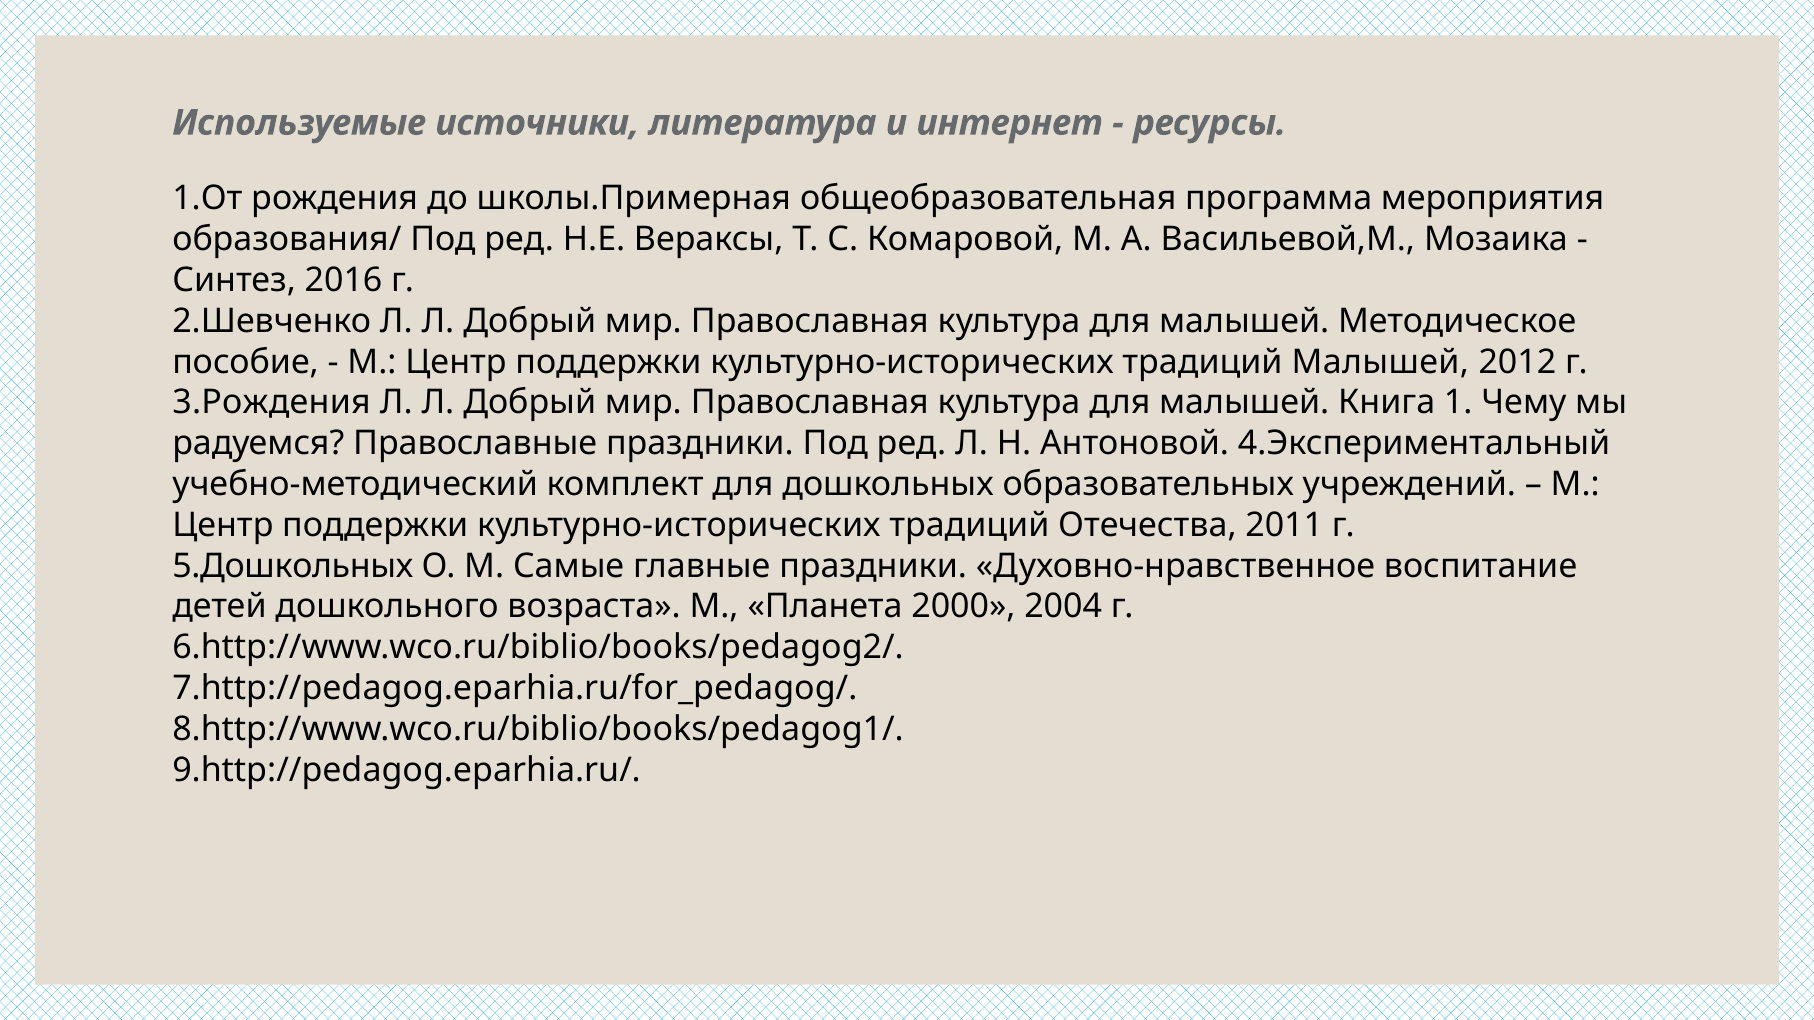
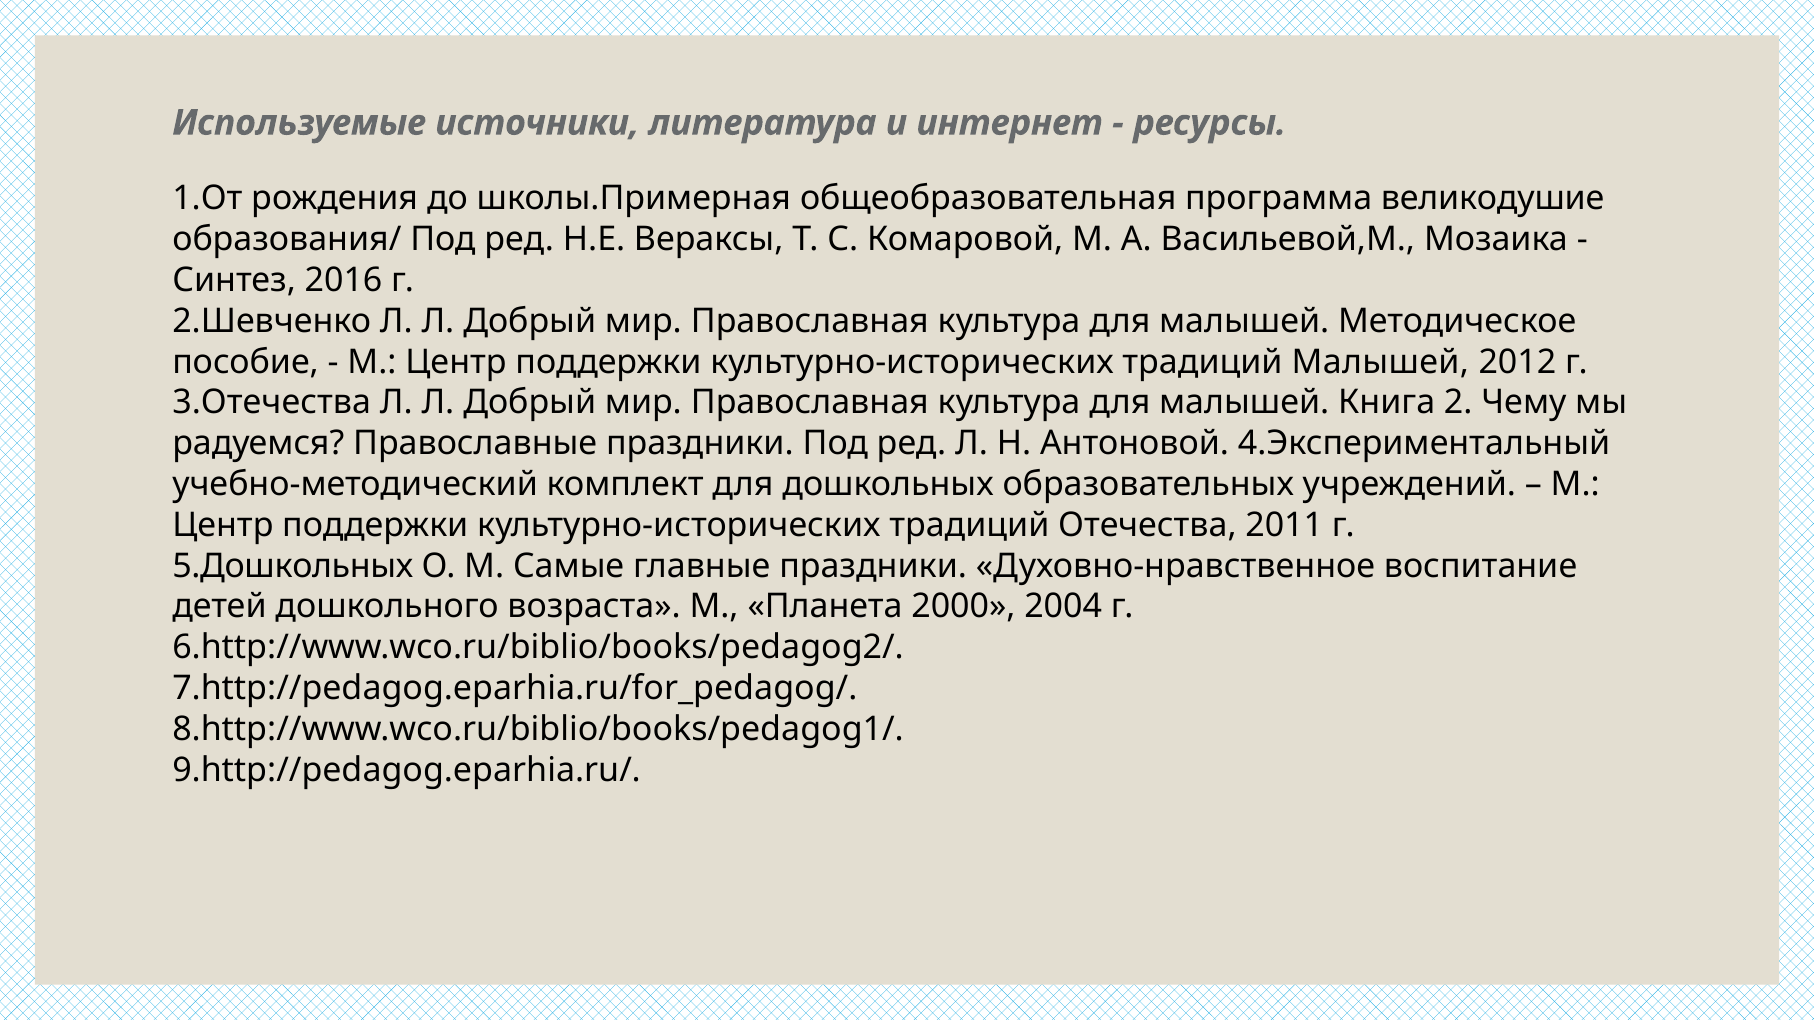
мероприятия: мероприятия -> великодушие (1493, 199)
3.Рождения: 3.Рождения -> 3.Отечества (272, 403)
1: 1 -> 2 (1458, 403)
